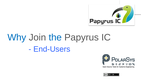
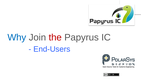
the colour: blue -> red (55, 38)
